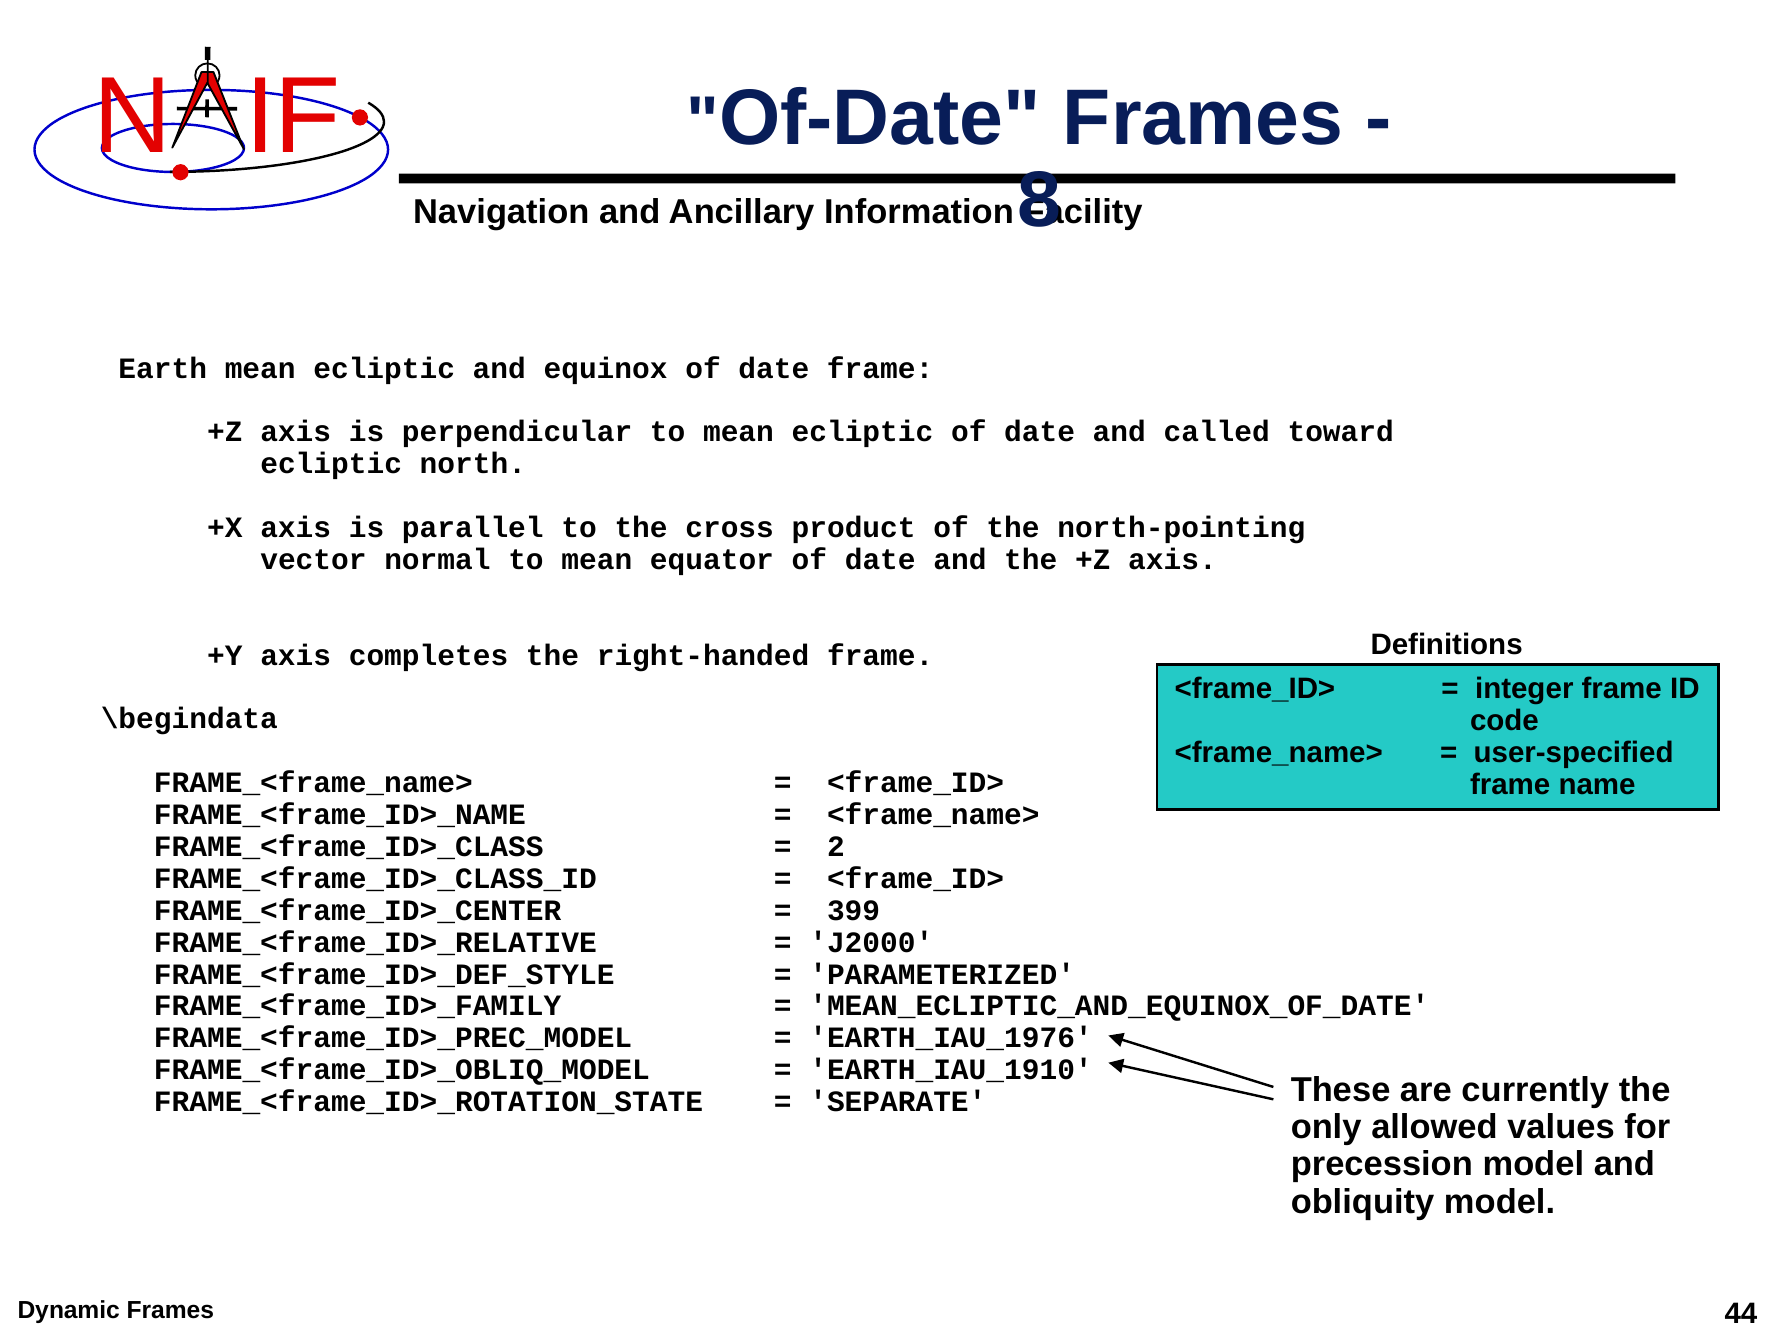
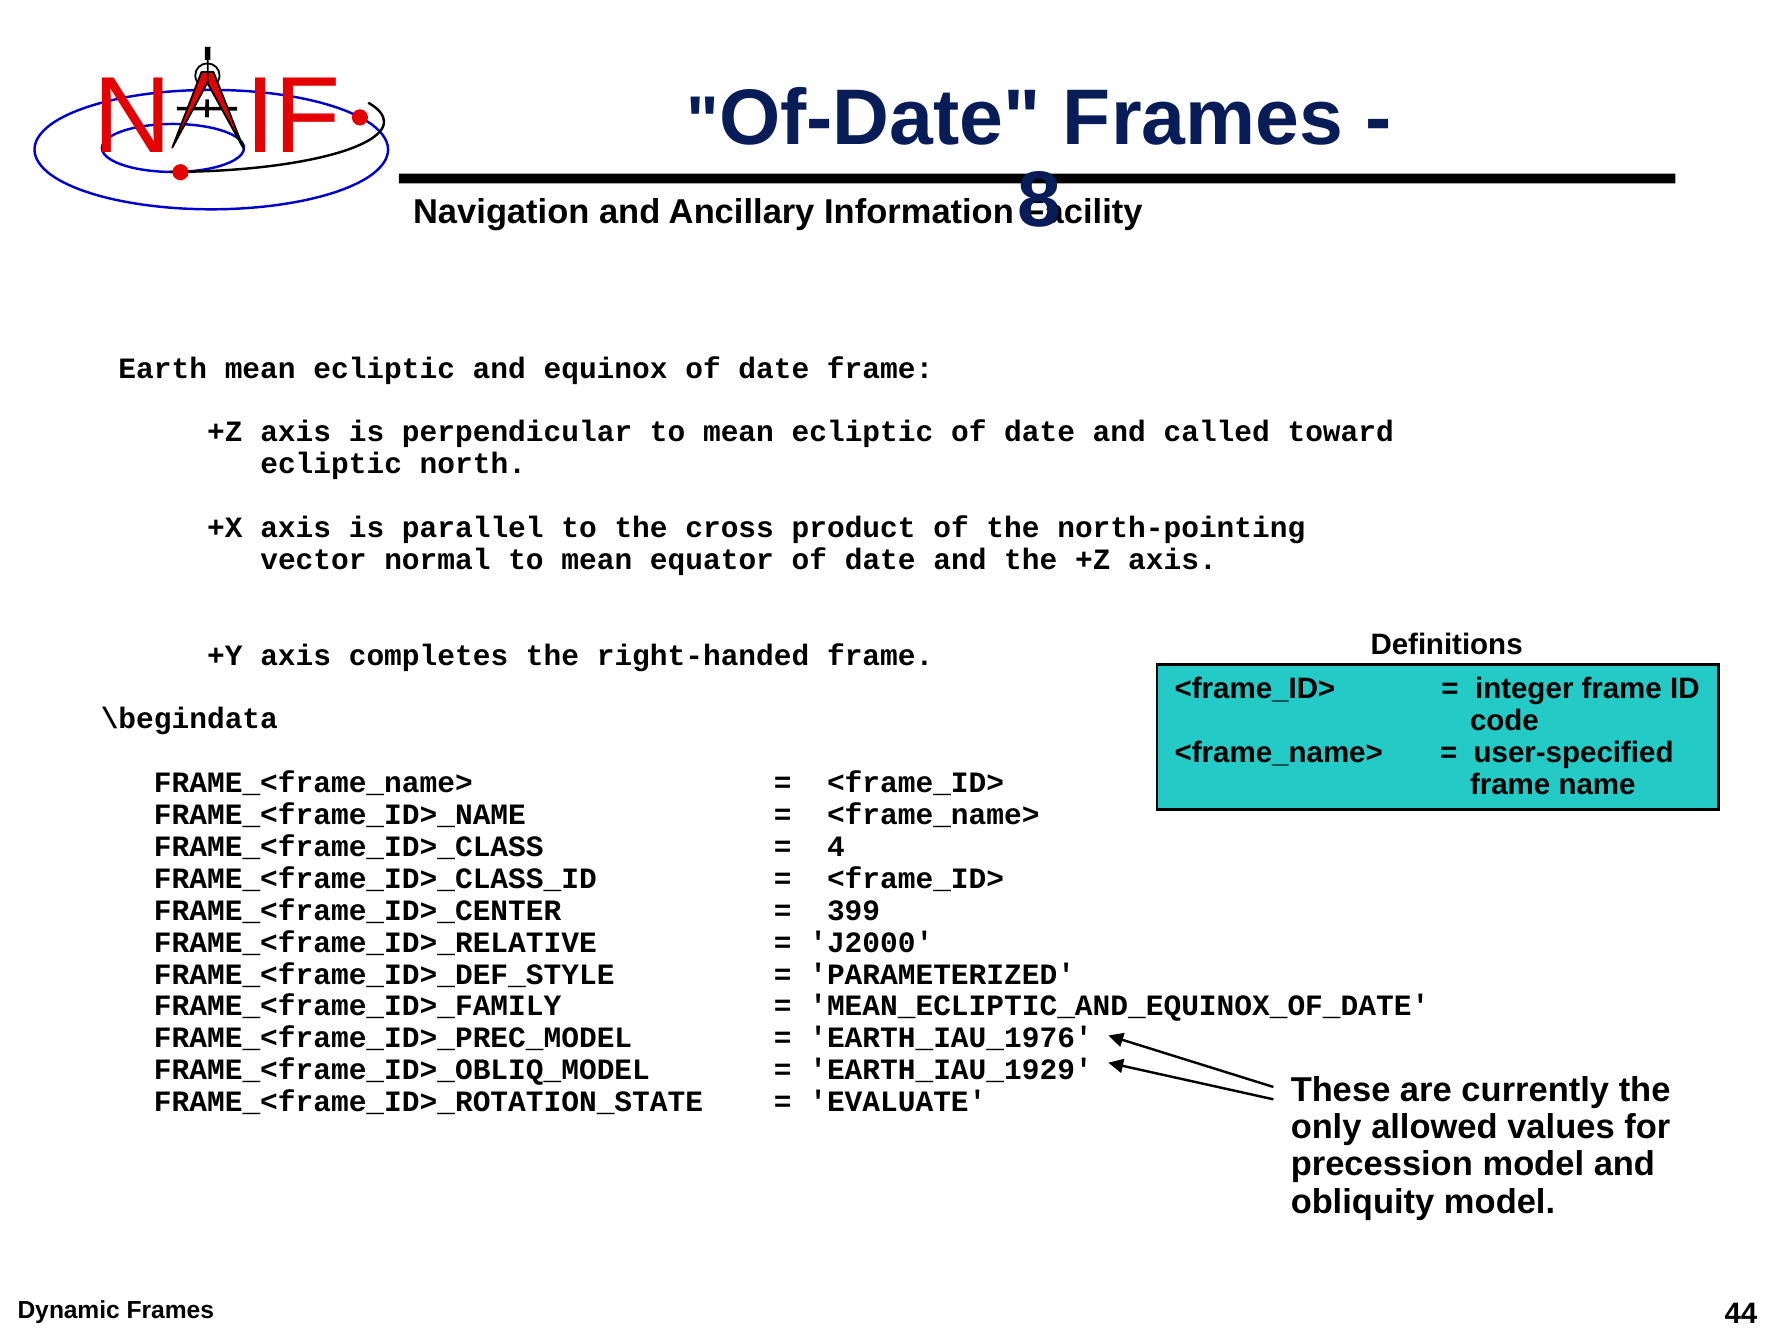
2: 2 -> 4 (836, 847)
EARTH_IAU_1910: EARTH_IAU_1910 -> EARTH_IAU_1929 (951, 1070)
SEPARATE: SEPARATE -> EVALUATE (898, 1102)
